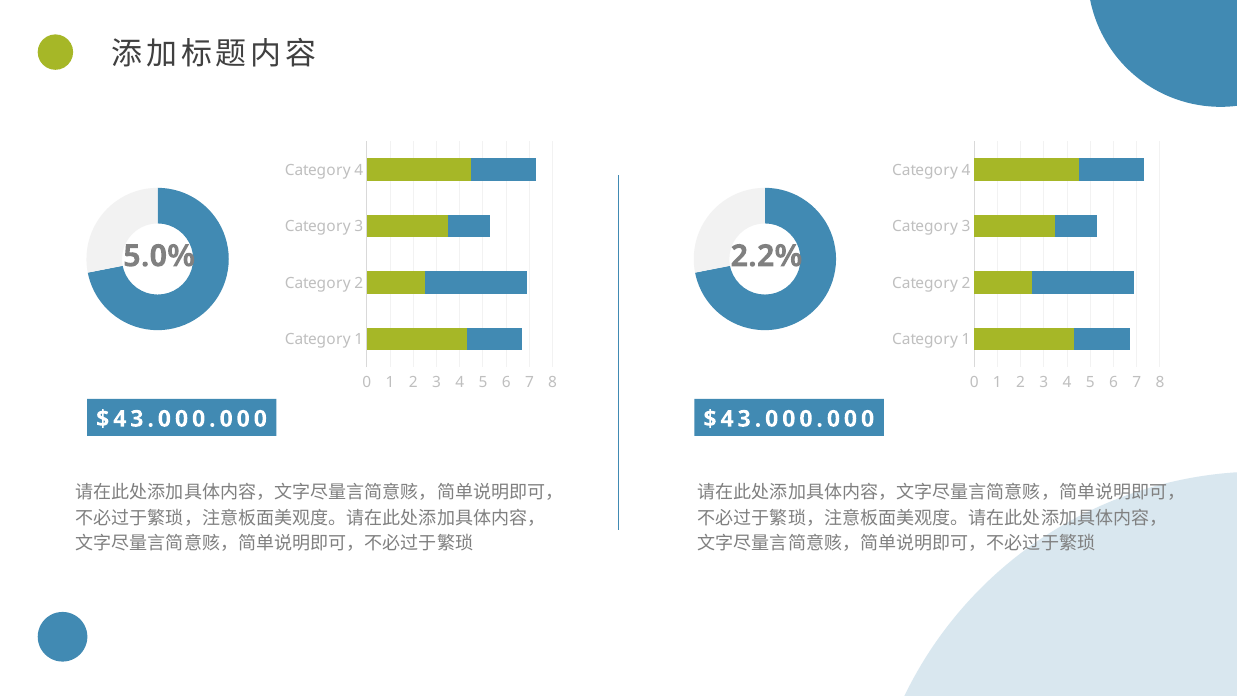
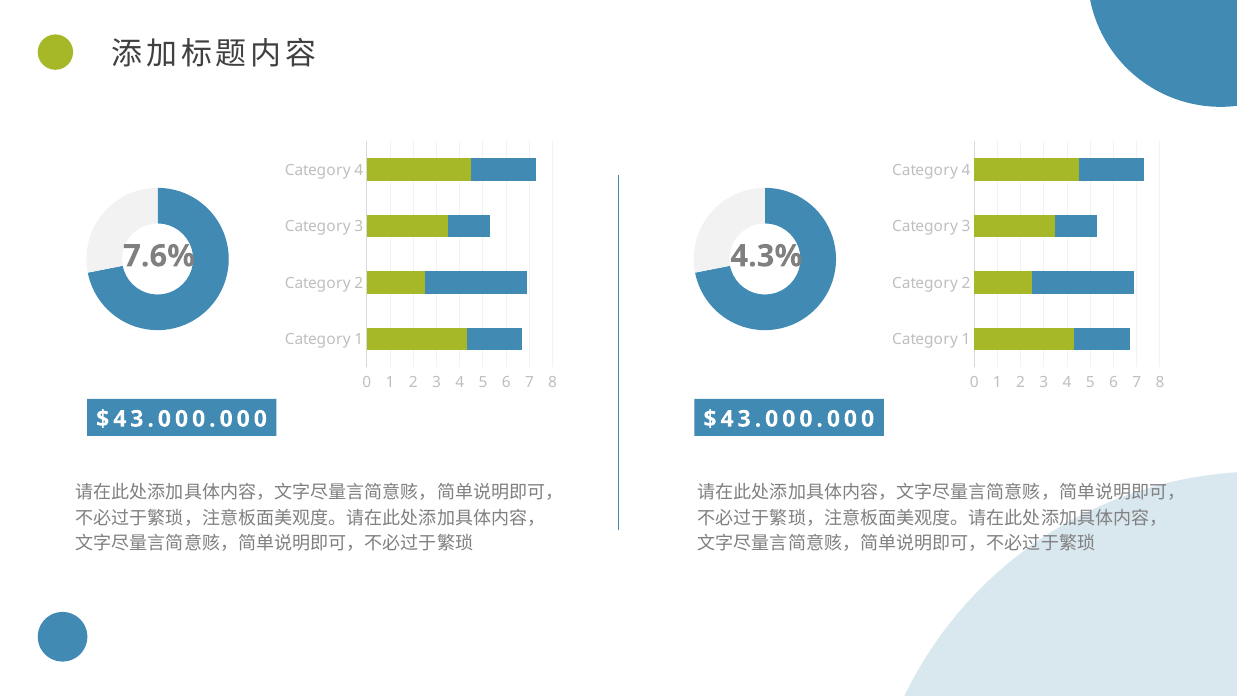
5.0%: 5.0% -> 7.6% (159, 256)
2.2%: 2.2% -> 4.3% (766, 256)
